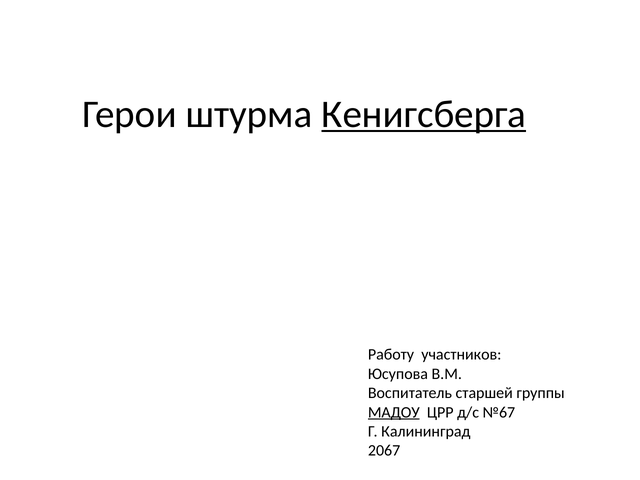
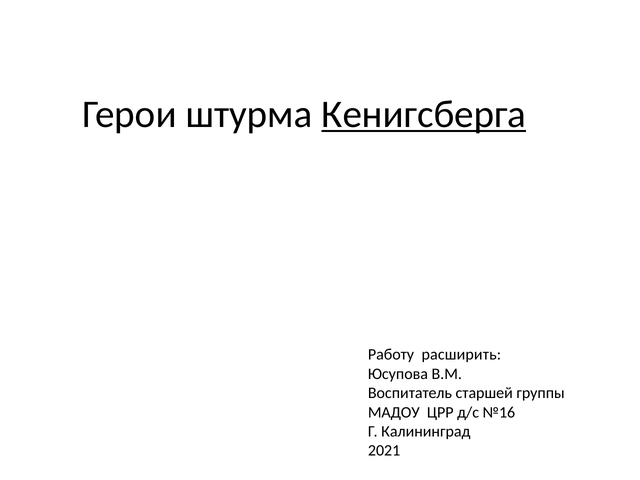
участников: участников -> расширить (461, 355)
МАДОУ underline: present -> none (394, 412)
№67: №67 -> №16 (499, 412)
2067: 2067 -> 2021 (384, 451)
